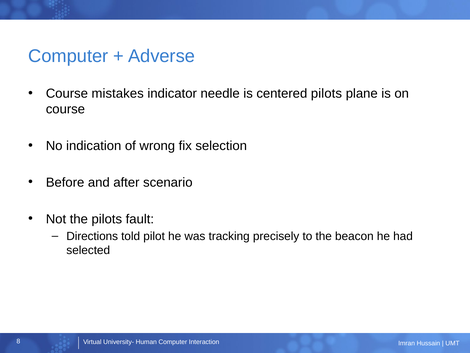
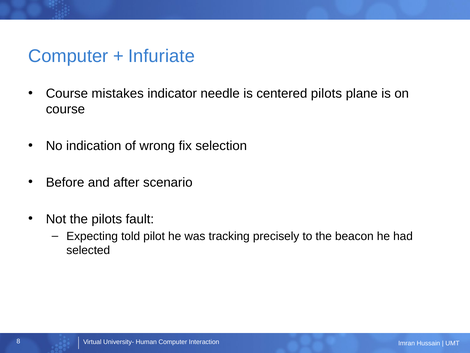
Adverse: Adverse -> Infuriate (161, 56)
Directions: Directions -> Expecting (92, 236)
